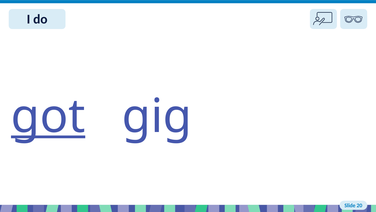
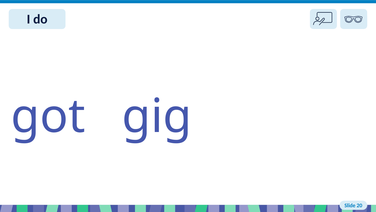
got underline: present -> none (48, 116)
